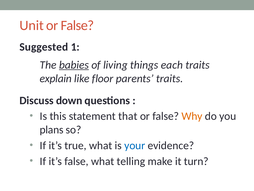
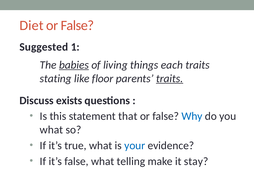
Unit: Unit -> Diet (32, 25)
explain: explain -> stating (56, 78)
traits underline: none -> present (170, 78)
down: down -> exists (69, 100)
Why colour: orange -> blue (192, 116)
plans: plans -> what (51, 130)
turn: turn -> stay (196, 161)
